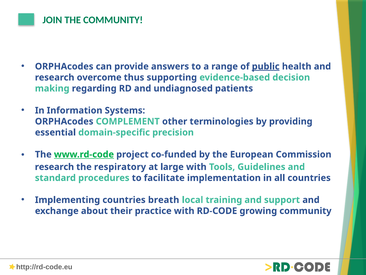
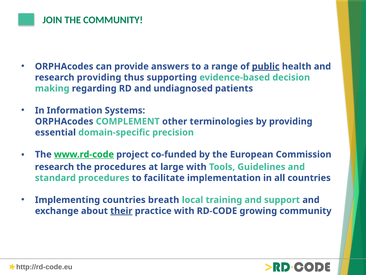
research overcome: overcome -> providing (99, 77)
the respiratory: respiratory -> procedures (120, 167)
their underline: none -> present (121, 211)
